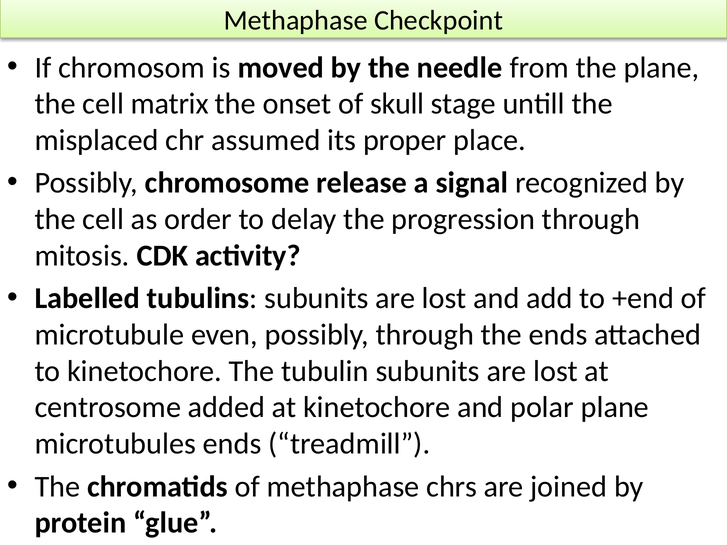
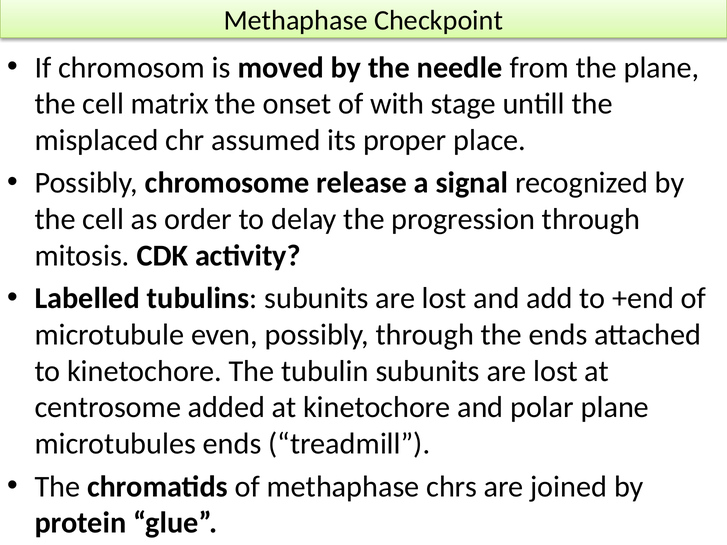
skull: skull -> with (397, 104)
